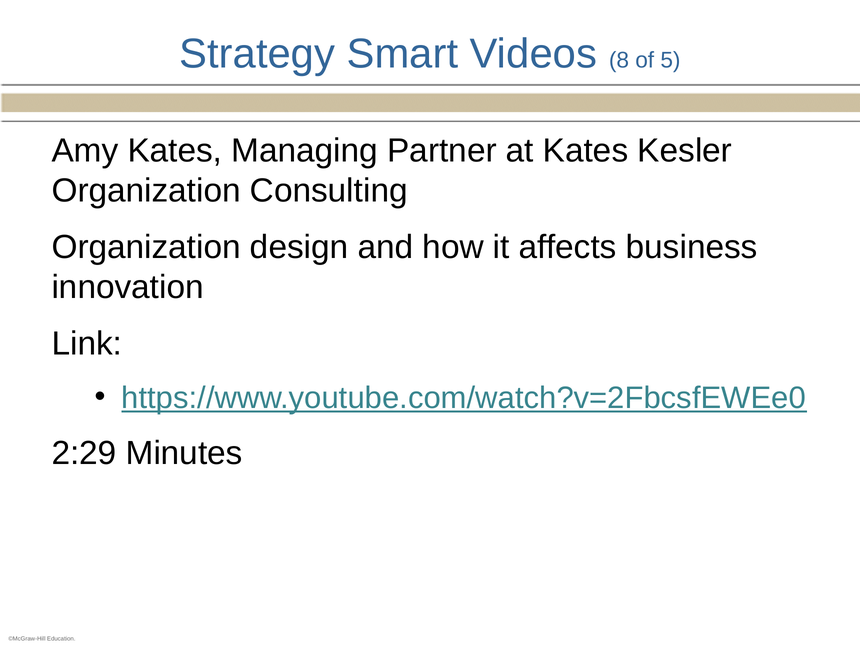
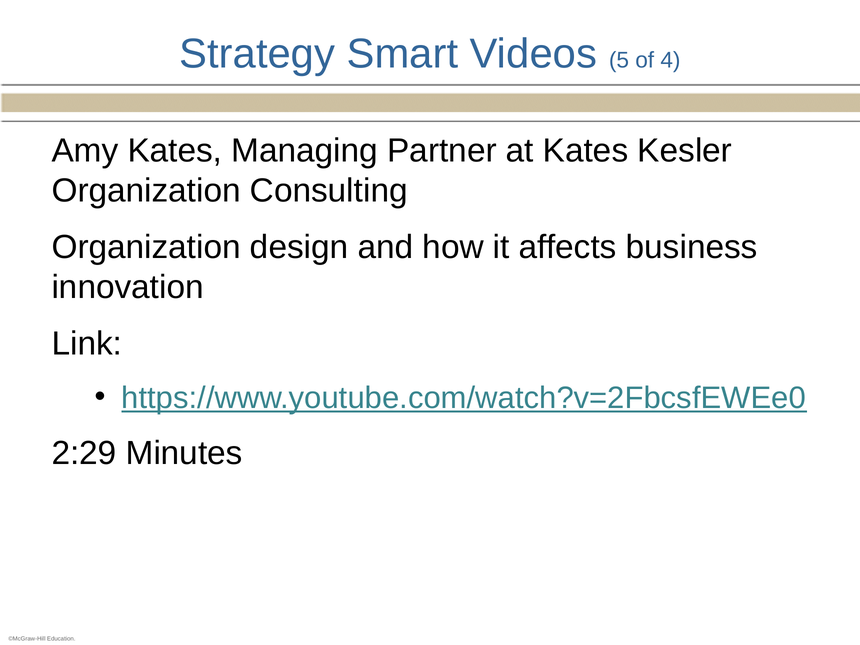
8: 8 -> 5 (619, 60)
5: 5 -> 4 (671, 60)
